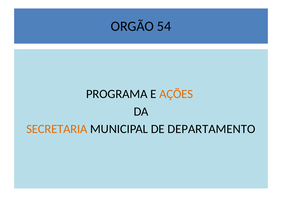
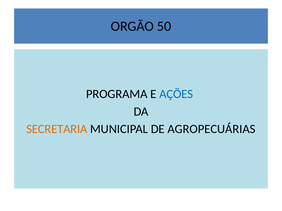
54: 54 -> 50 (164, 26)
AÇÕES colour: orange -> blue (176, 94)
DEPARTAMENTO: DEPARTAMENTO -> AGROPECUÁRIAS (211, 129)
